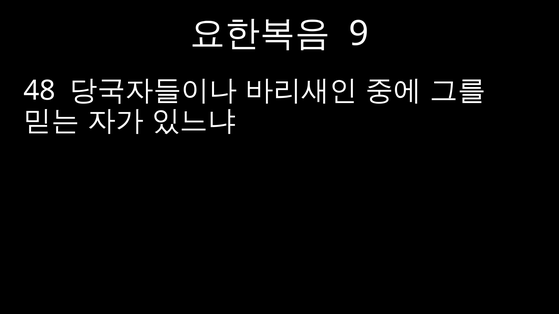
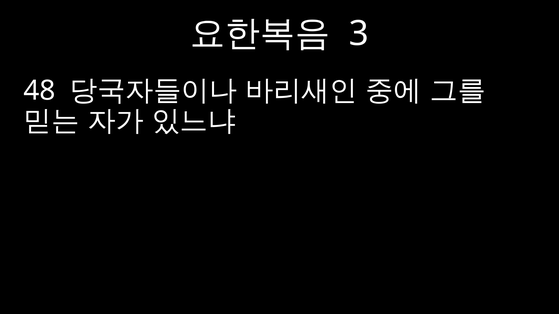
9: 9 -> 3 (359, 34)
